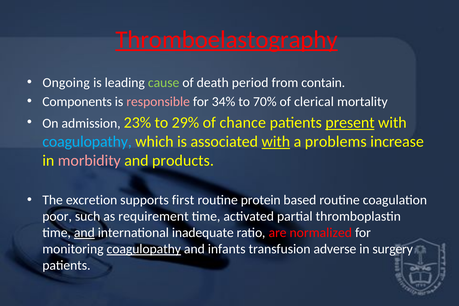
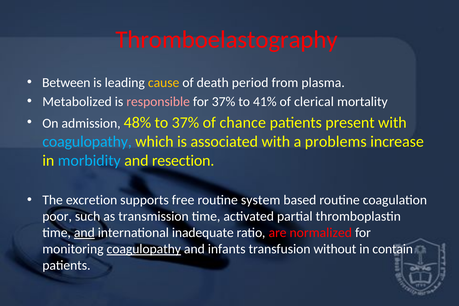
Thromboelastography underline: present -> none (227, 39)
Ongoing: Ongoing -> Between (66, 83)
cause colour: light green -> yellow (164, 83)
contain: contain -> plasma (323, 83)
Components: Components -> Metabolized (77, 102)
for 34%: 34% -> 37% (224, 102)
70%: 70% -> 41% (265, 102)
23%: 23% -> 48% (137, 123)
to 29%: 29% -> 37% (185, 123)
present underline: present -> none (350, 123)
with underline: present -> none (276, 142)
morbidity colour: pink -> light blue (89, 161)
products: products -> resection (183, 161)
first: first -> free (183, 200)
protein: protein -> system (261, 200)
requirement: requirement -> transmission (153, 216)
adverse: adverse -> without (335, 249)
surgery: surgery -> contain (393, 249)
